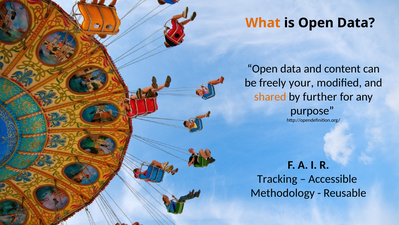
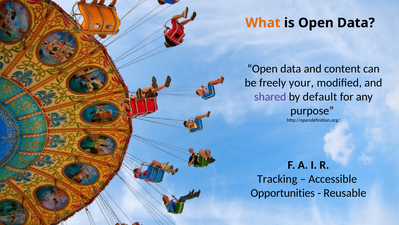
shared colour: orange -> purple (270, 96)
further: further -> default (320, 96)
Methodology: Methodology -> Opportunities (283, 193)
